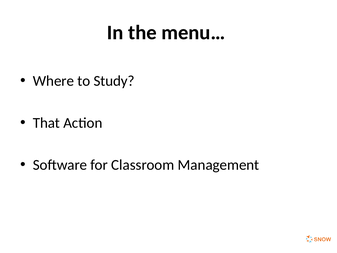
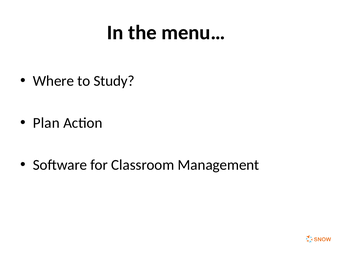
That: That -> Plan (46, 123)
